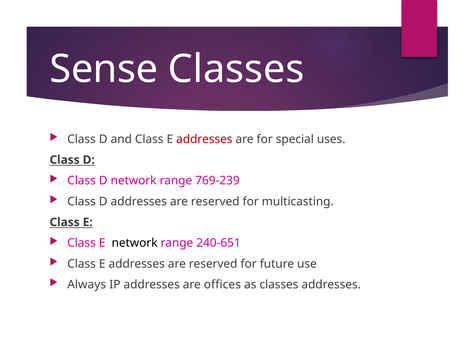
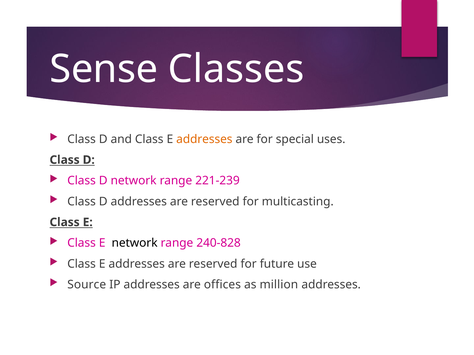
addresses colour: red -> orange (204, 139)
769-239: 769-239 -> 221-239 (217, 181)
240-651: 240-651 -> 240-828 (219, 243)
Always: Always -> Source (87, 285)
as classes: classes -> million (279, 285)
